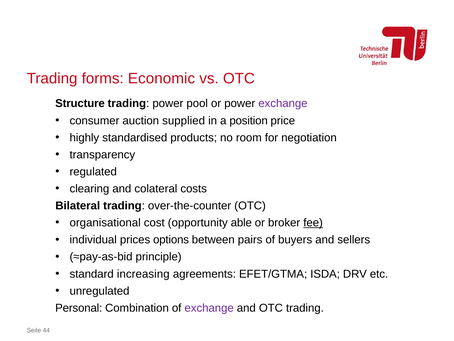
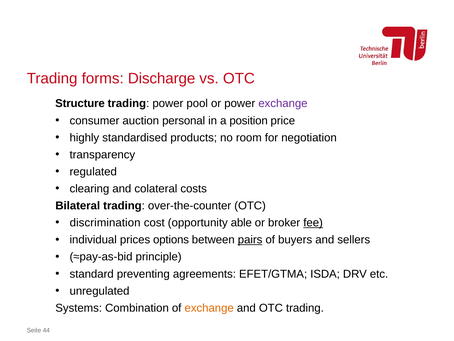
Economic: Economic -> Discharge (162, 78)
supplied: supplied -> personal (184, 120)
organisational: organisational -> discrimination (105, 223)
pairs underline: none -> present (250, 240)
increasing: increasing -> preventing (143, 274)
Personal: Personal -> Systems (79, 308)
exchange colour: purple -> orange (209, 308)
